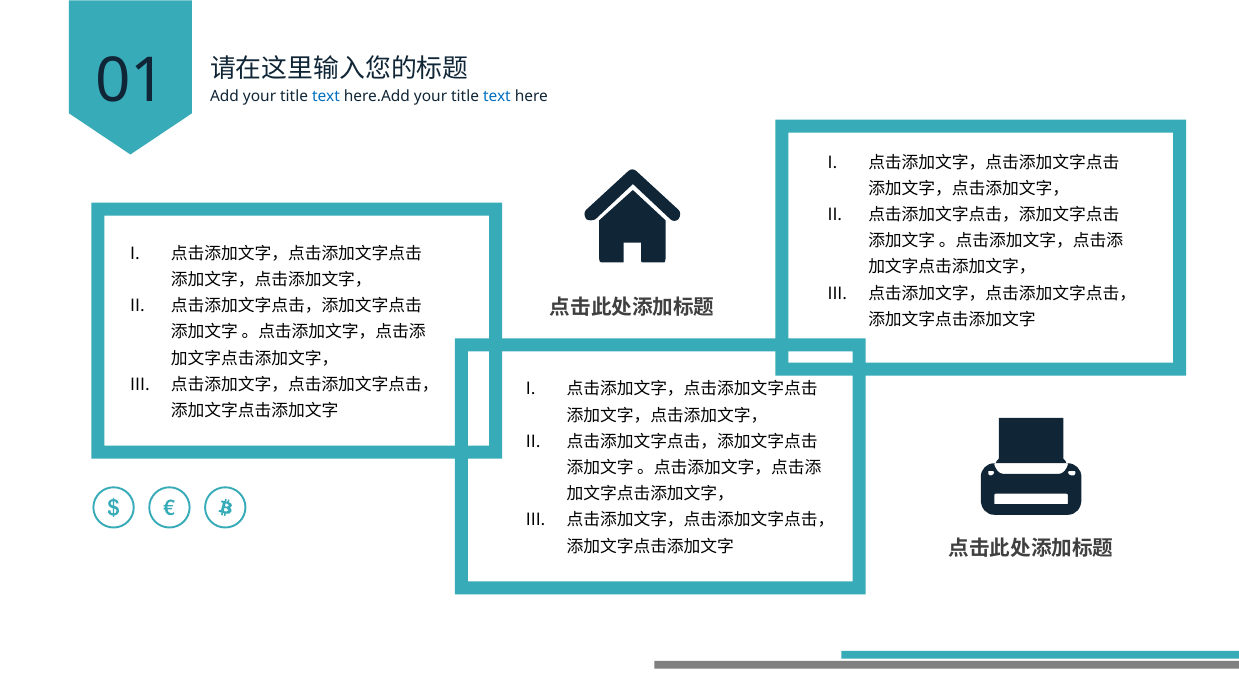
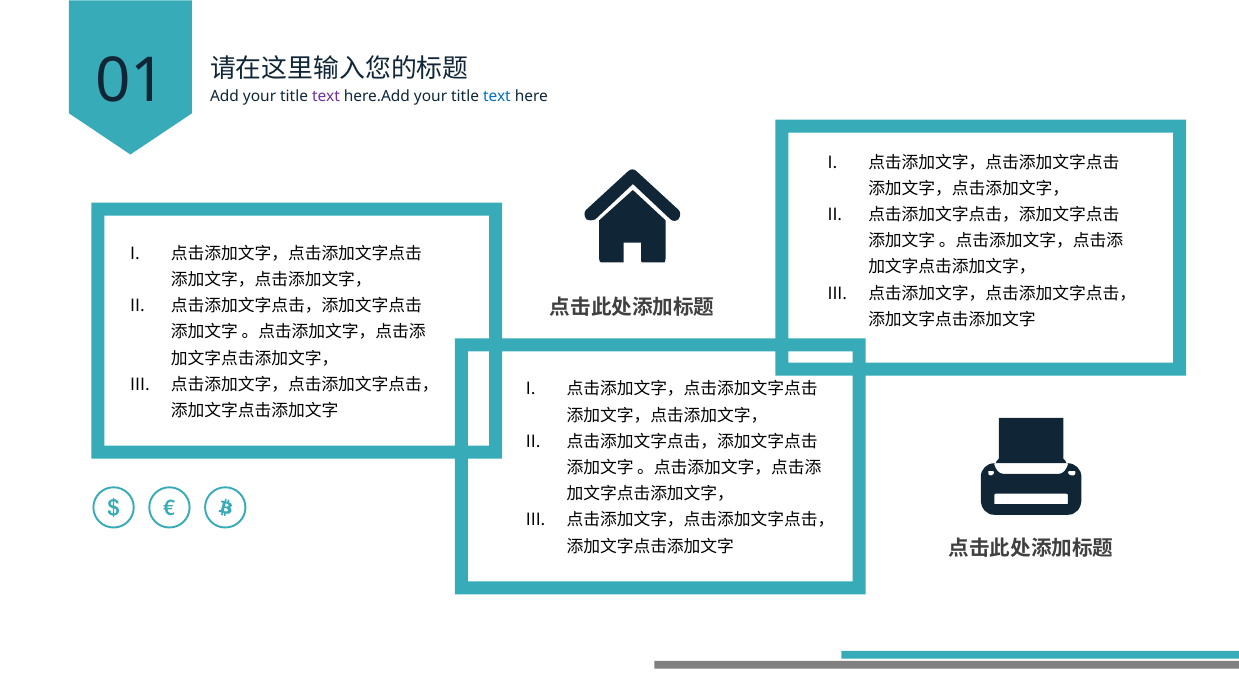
text colour: blue -> purple (326, 97)
